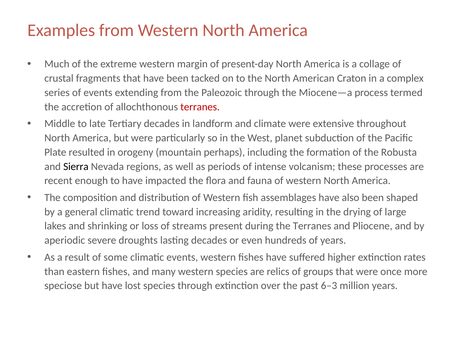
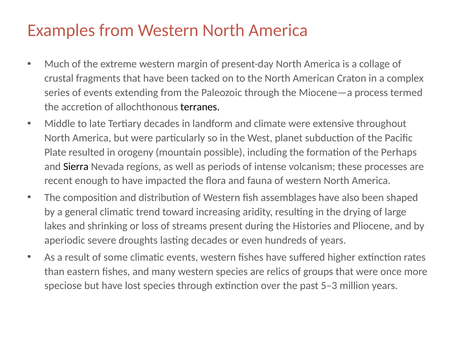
terranes colour: red -> black (200, 107)
perhaps: perhaps -> possible (224, 152)
Robusta: Robusta -> Perhaps (399, 152)
the Terranes: Terranes -> Histories (312, 226)
6–3: 6–3 -> 5–3 (329, 286)
